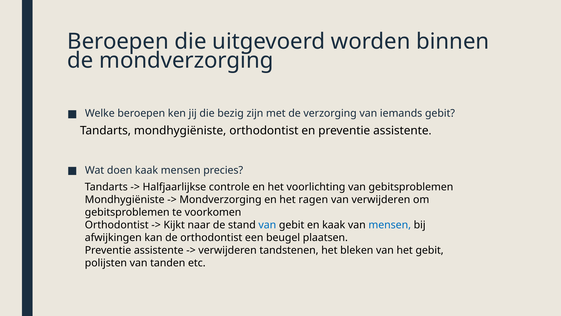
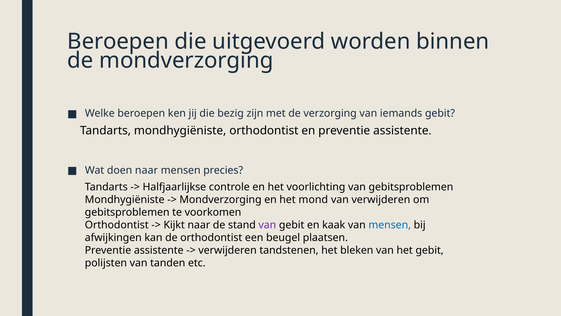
doen kaak: kaak -> naar (146, 170)
ragen: ragen -> mond (313, 200)
van colour: blue -> purple (267, 225)
